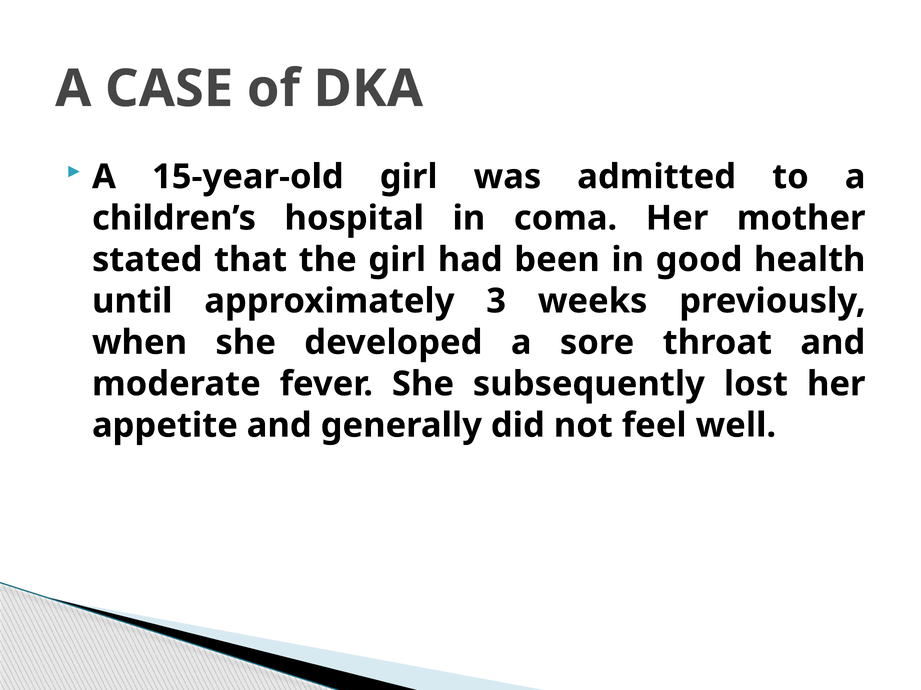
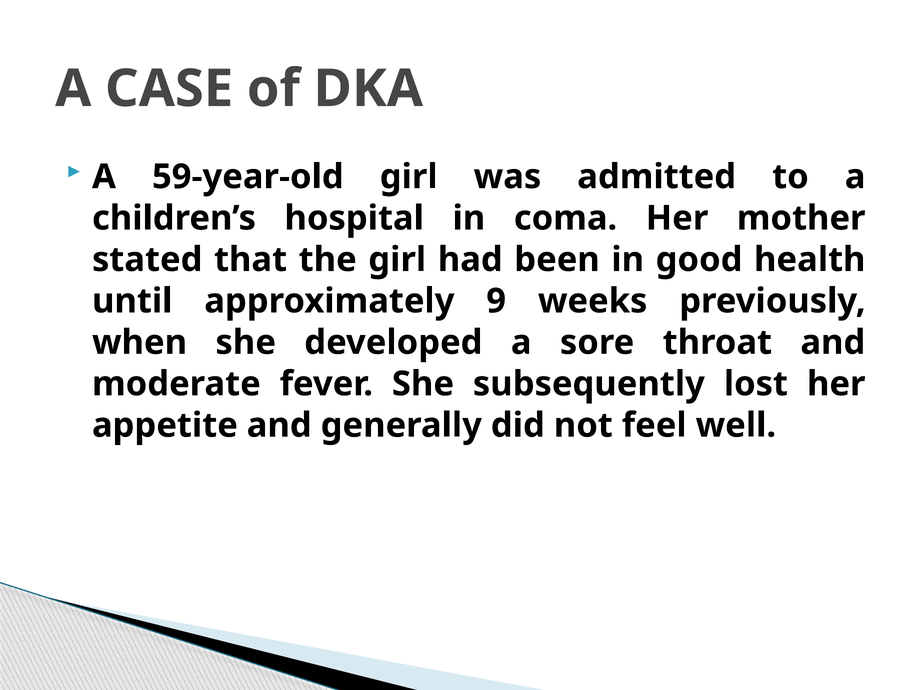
15-year-old: 15-year-old -> 59-year-old (248, 177)
3: 3 -> 9 (496, 301)
